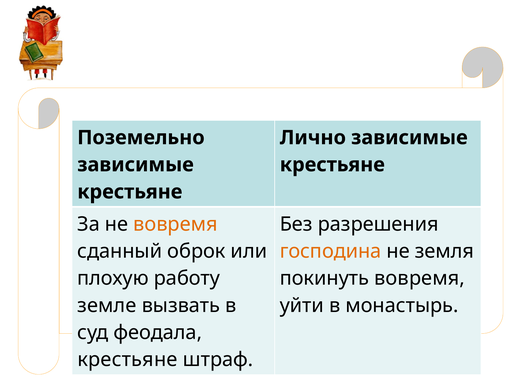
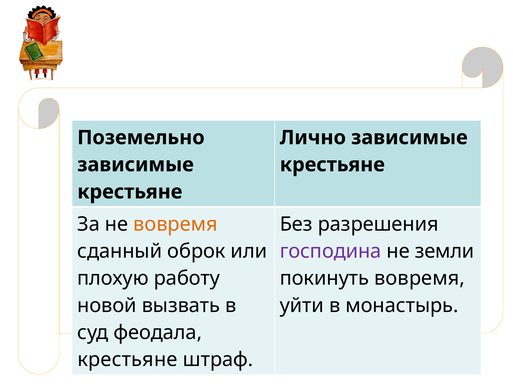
господина colour: orange -> purple (331, 251)
земля: земля -> земли (445, 251)
земле: земле -> новой (107, 305)
